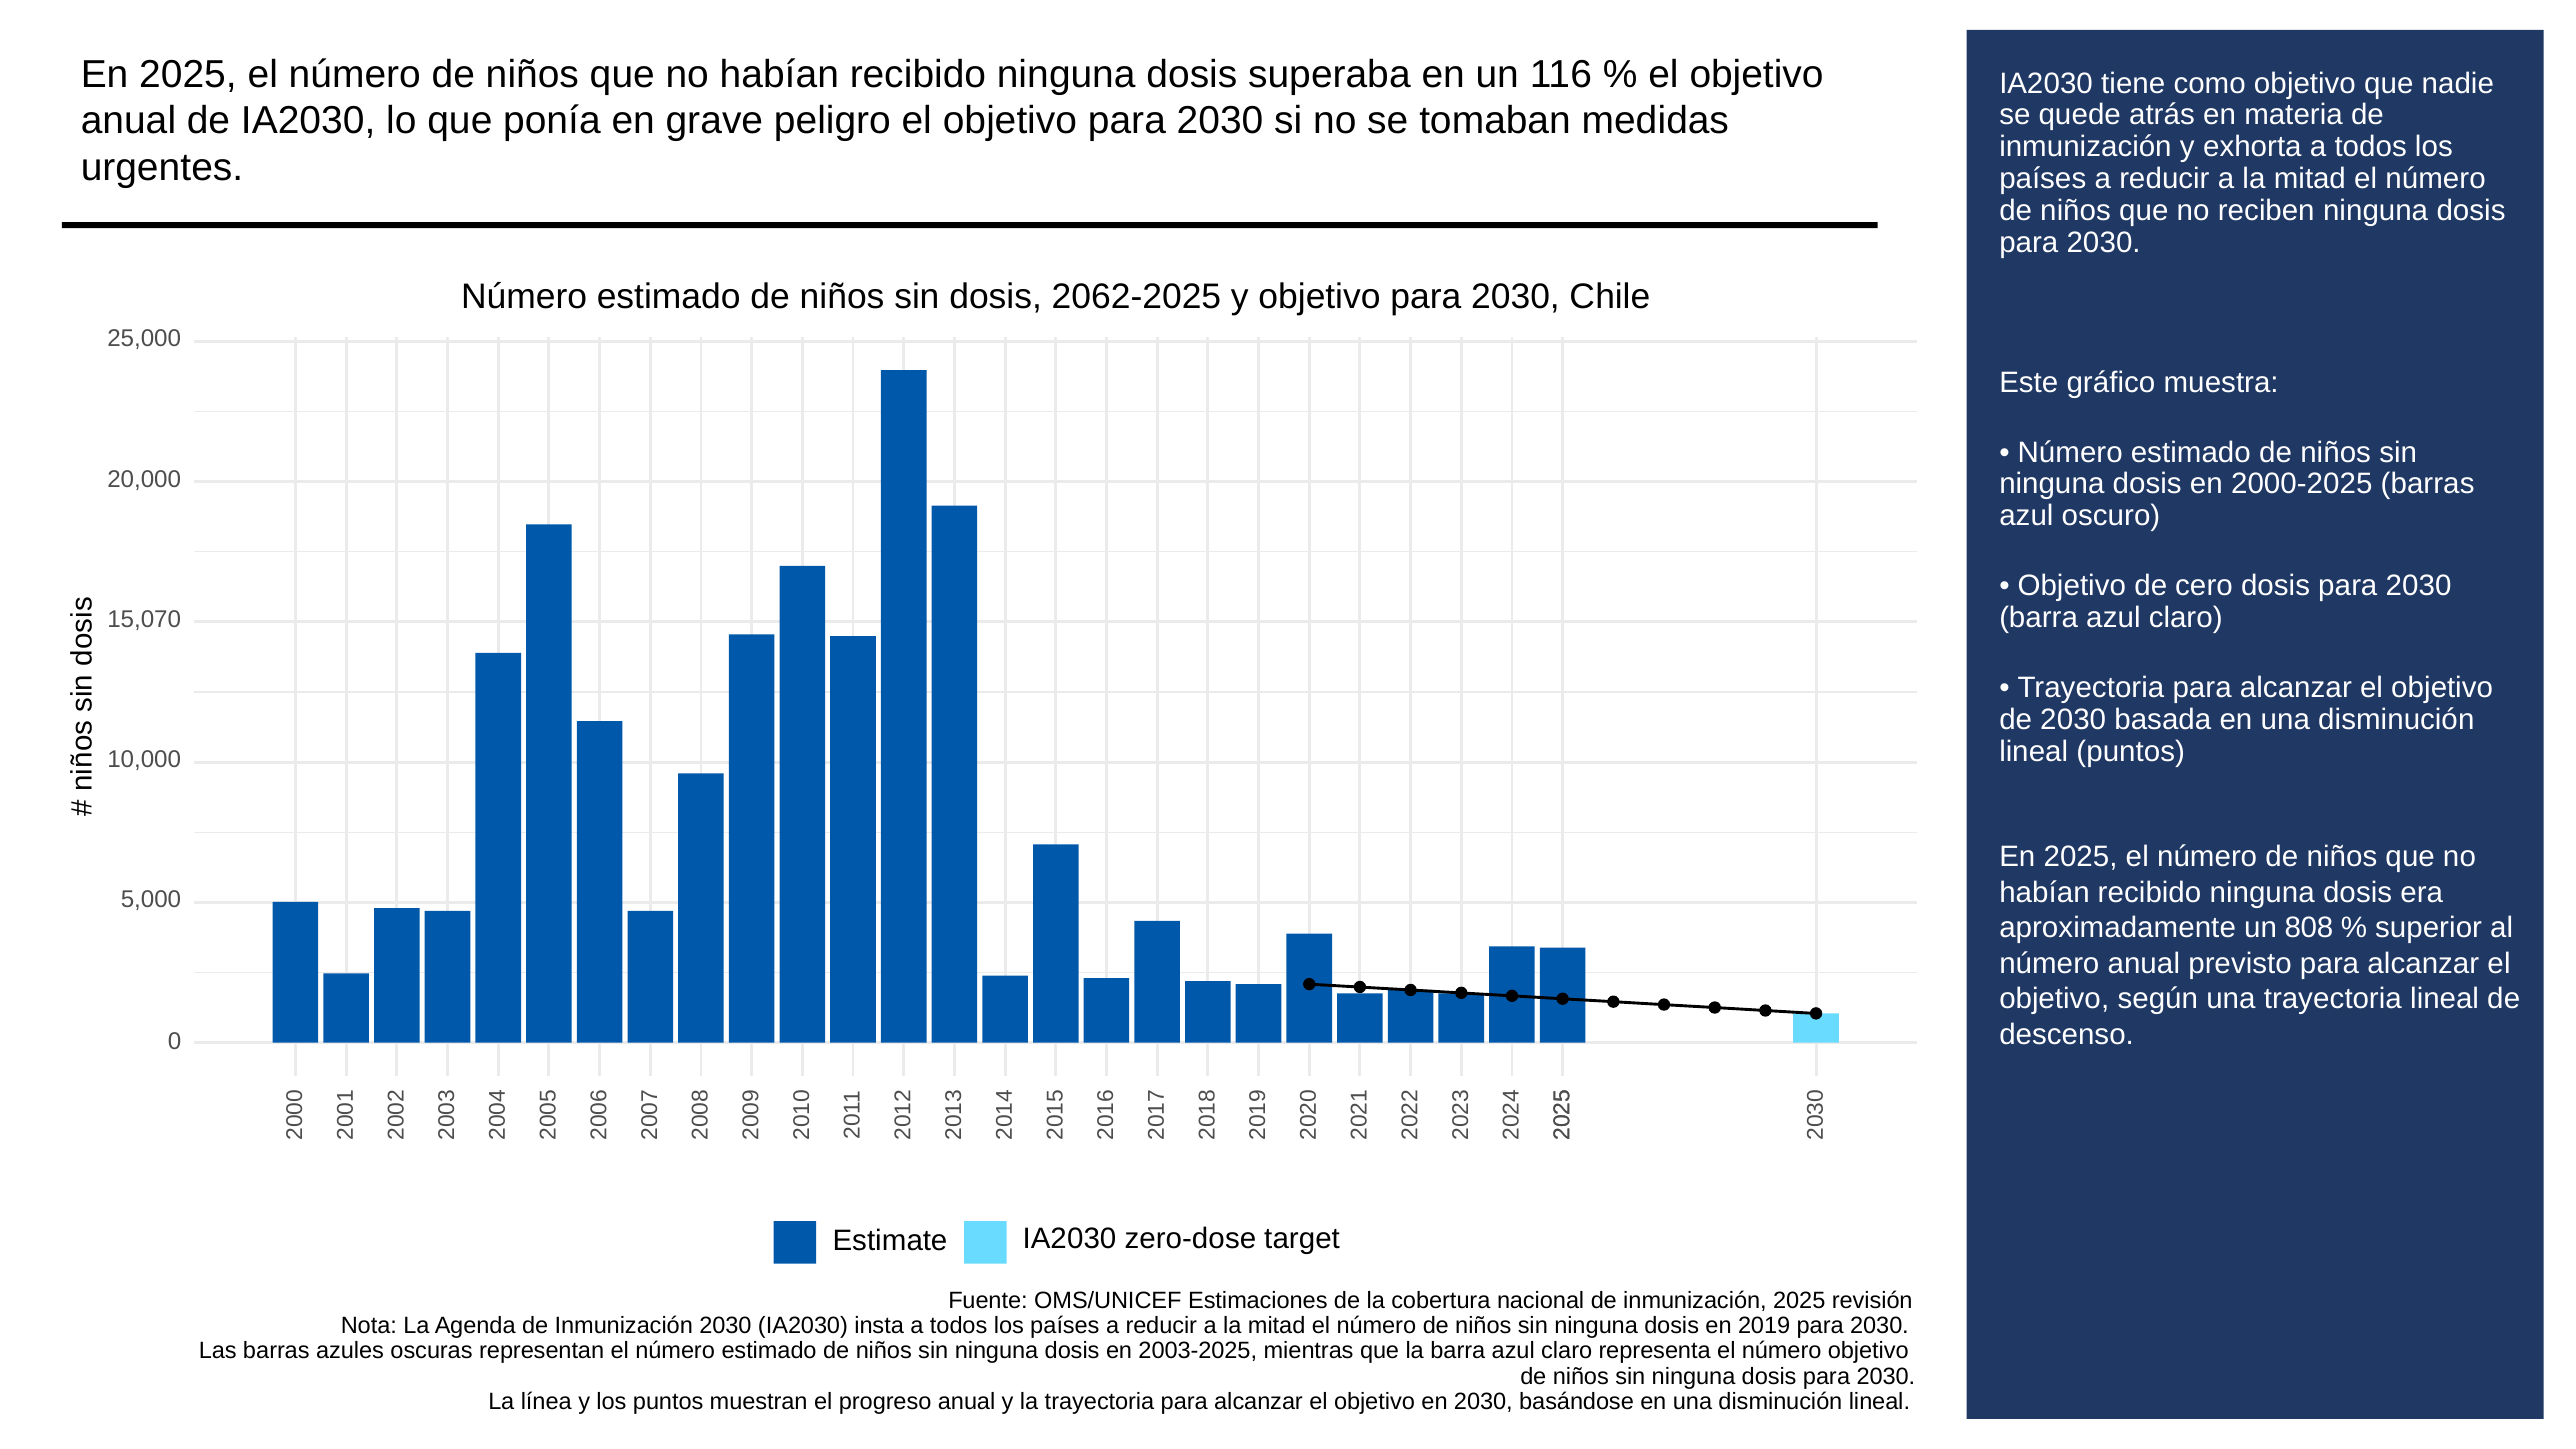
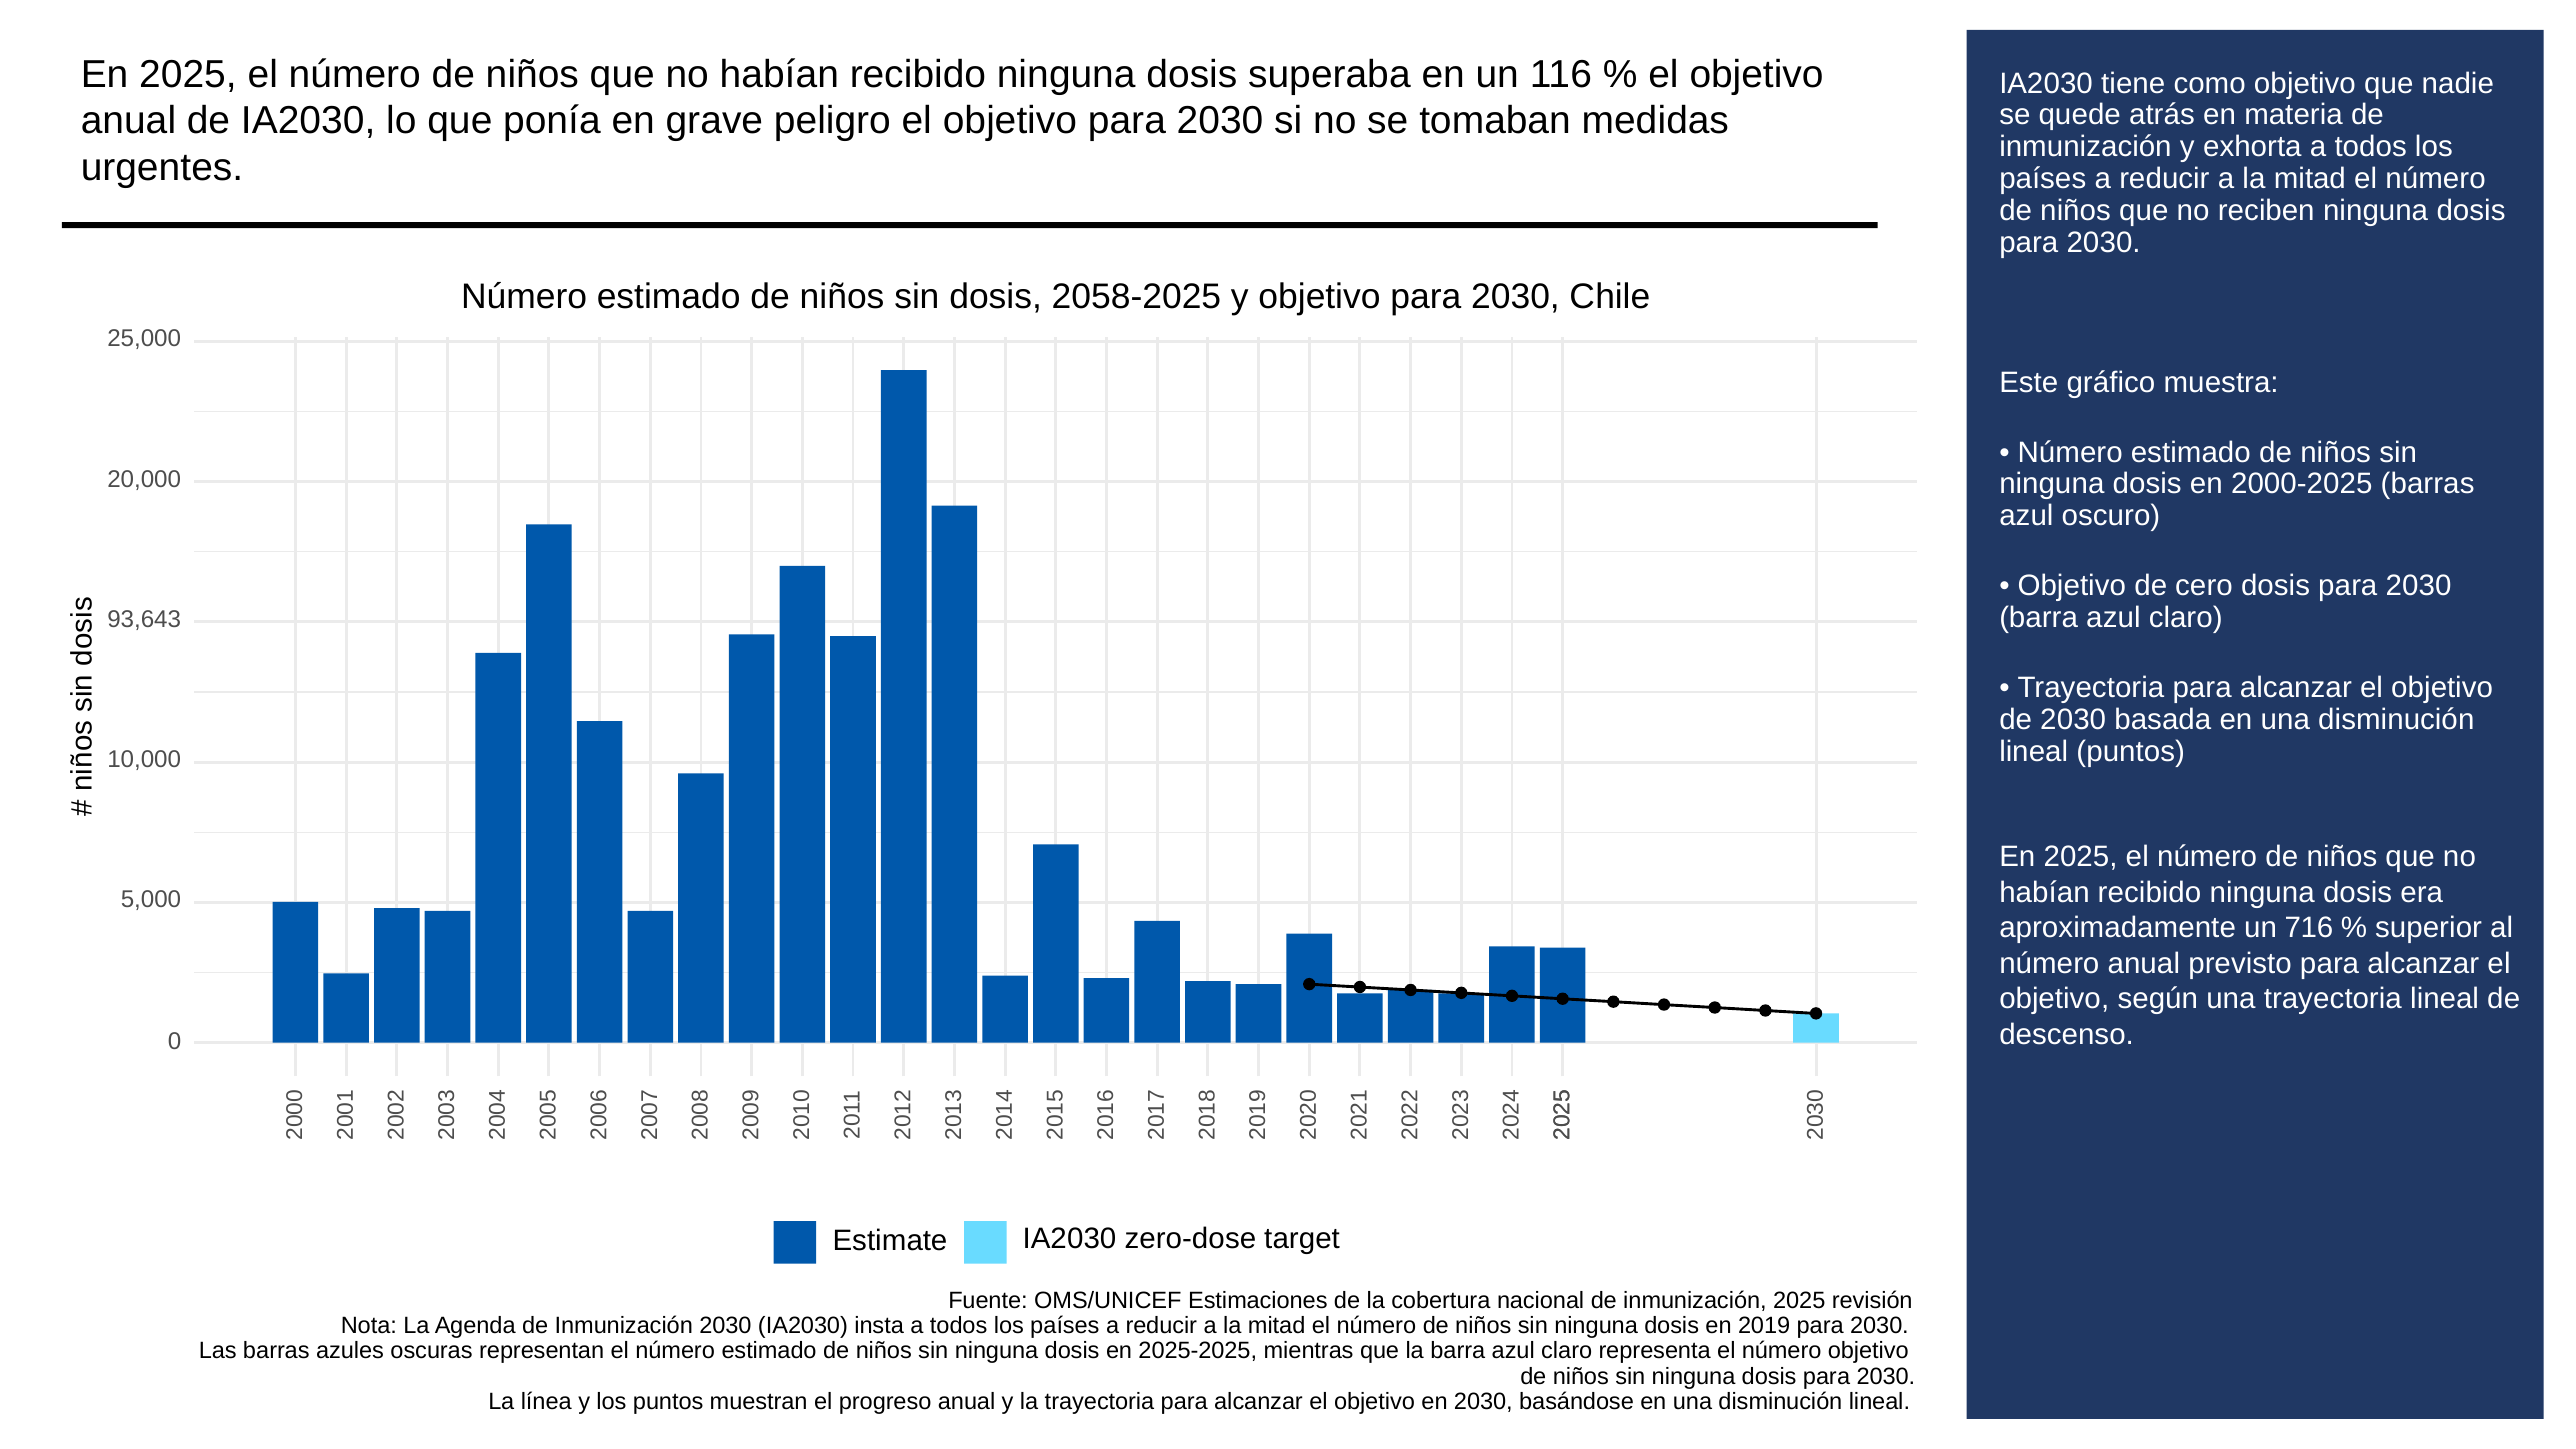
2062-2025: 2062-2025 -> 2058-2025 (1136, 297)
15,070: 15,070 -> 93,643 (144, 619)
808: 808 -> 716 (2309, 928)
2003-2025: 2003-2025 -> 2025-2025 (1198, 1351)
